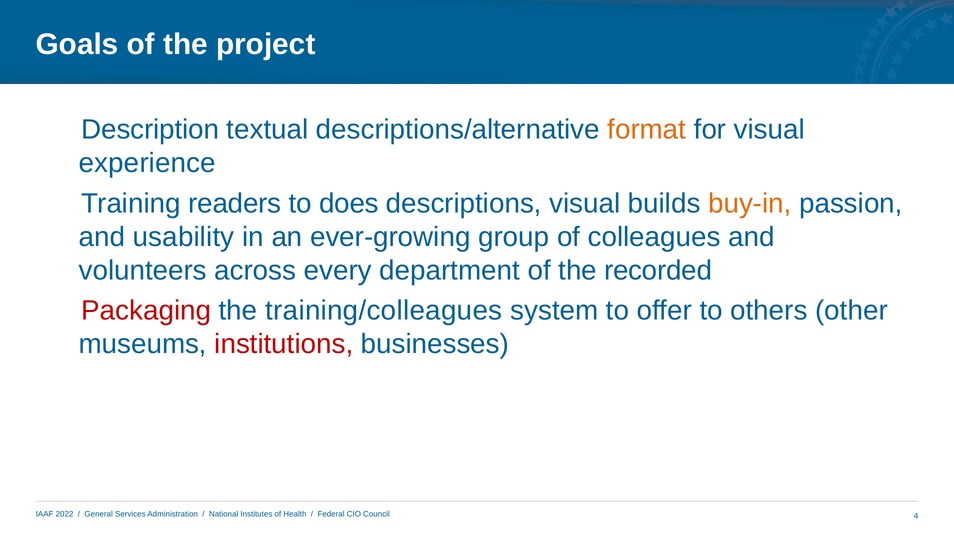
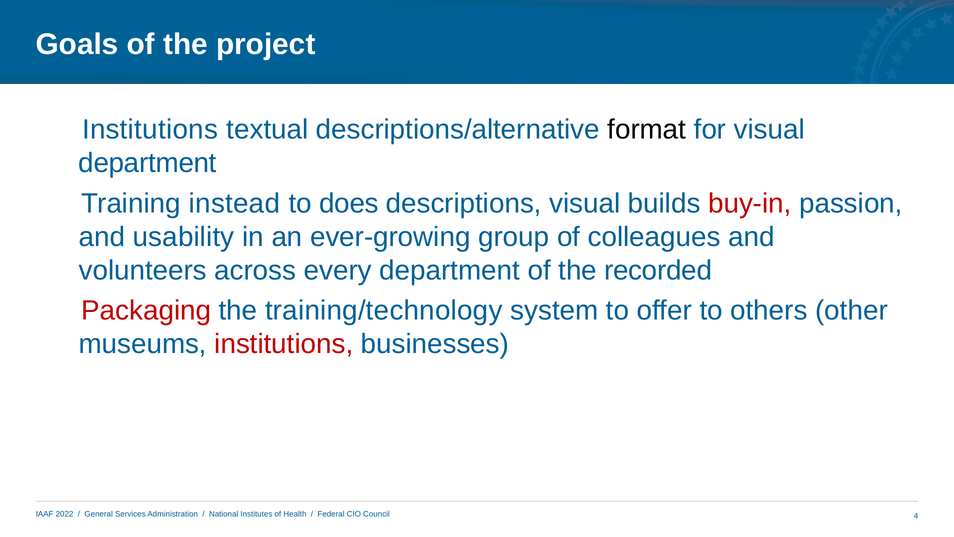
Description: Description -> Institutions (150, 130)
format colour: orange -> black (647, 130)
experience: experience -> department (148, 163)
readers: readers -> instead (235, 203)
buy-in colour: orange -> red (750, 203)
training/colleagues: training/colleagues -> training/technology (384, 311)
